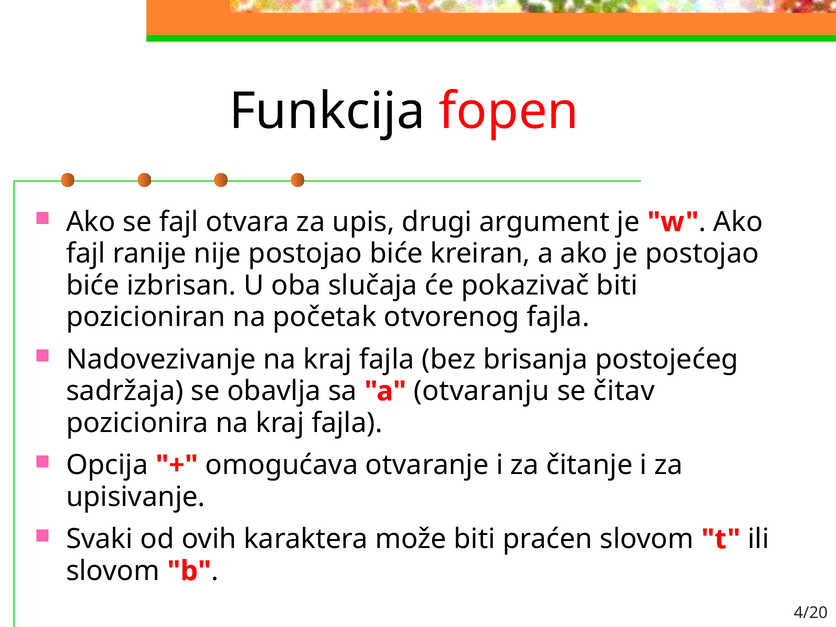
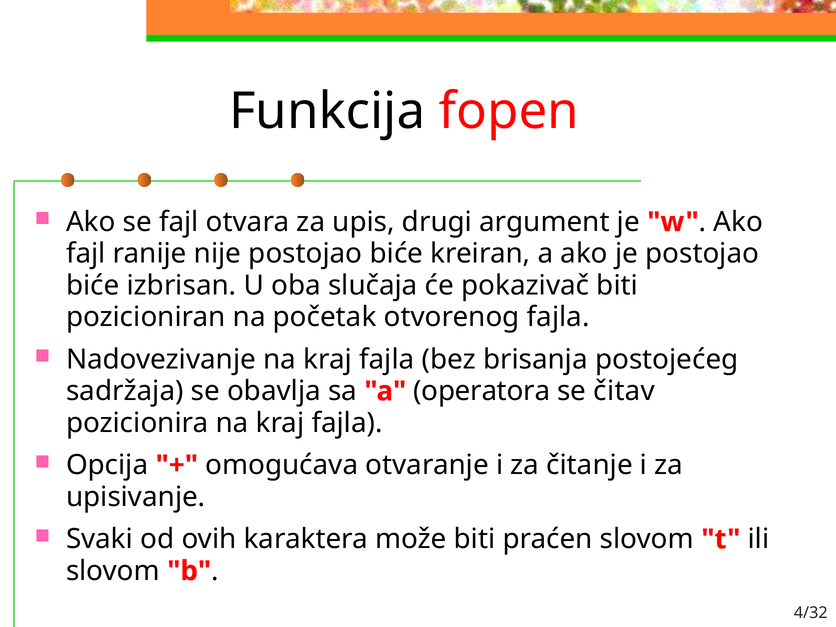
otvaranju: otvaranju -> operatora (482, 391)
4/20: 4/20 -> 4/32 (811, 613)
